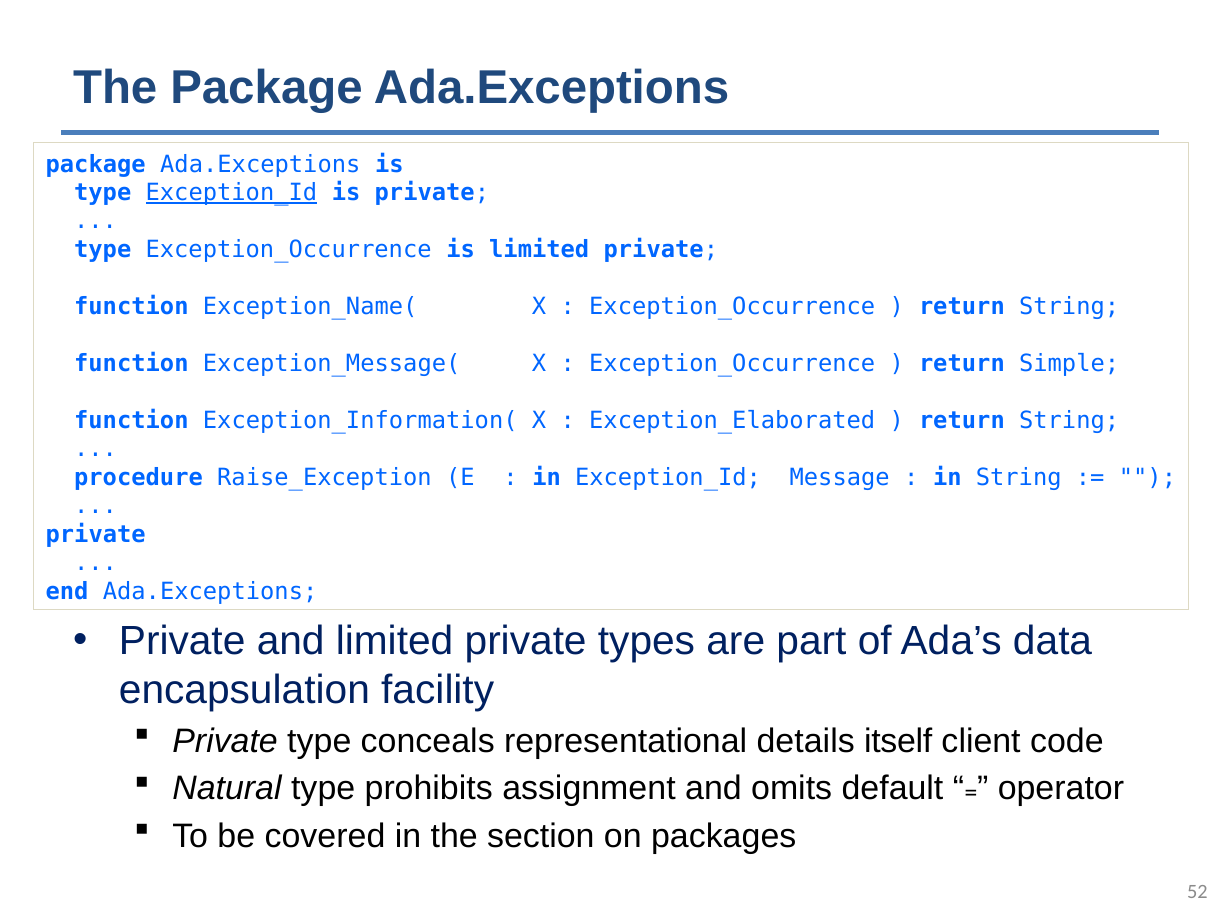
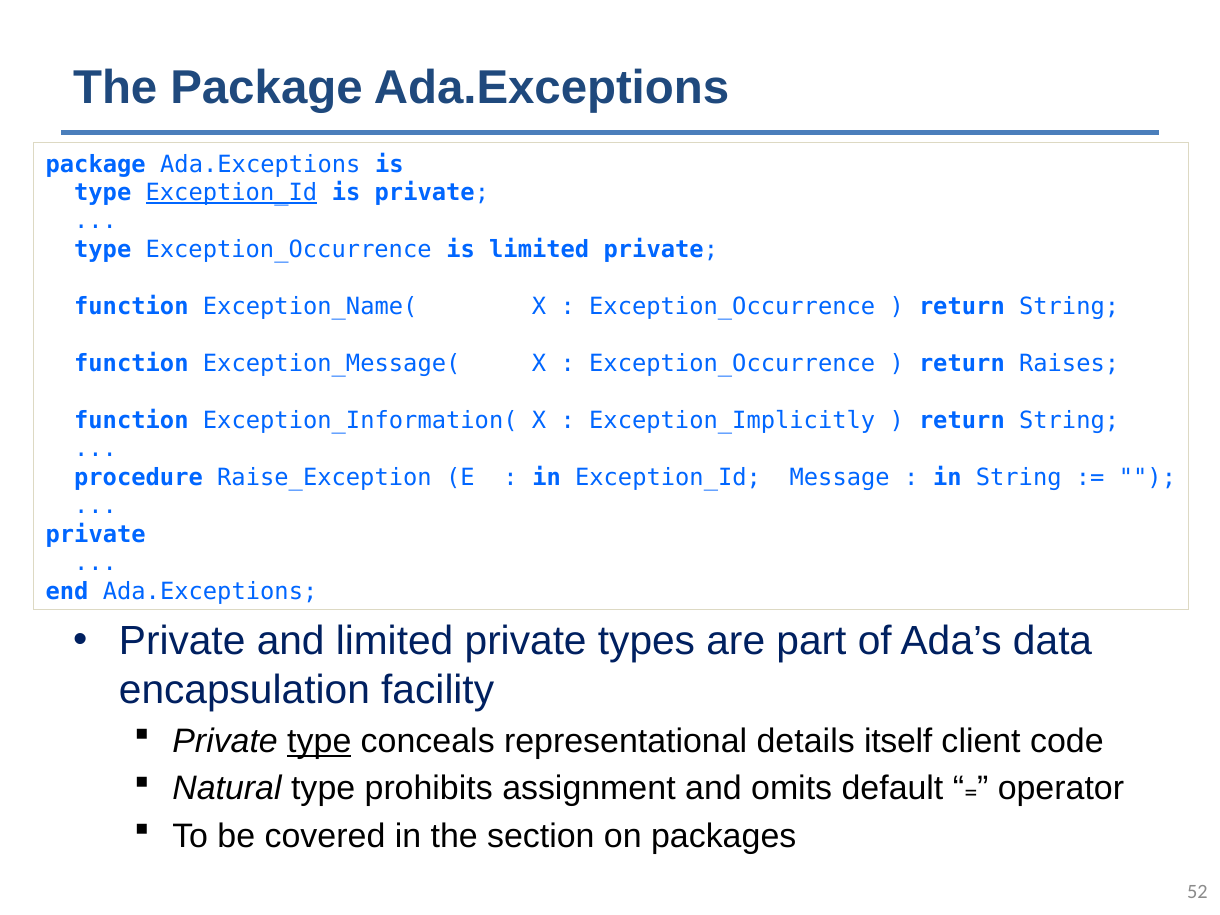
Simple: Simple -> Raises (1069, 364)
Exception_Elaborated: Exception_Elaborated -> Exception_Implicitly (732, 421)
type underline: none -> present (319, 741)
